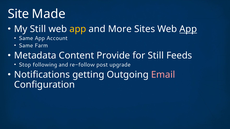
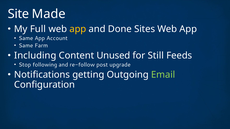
My Still: Still -> Full (38, 29)
More: More -> Done (120, 29)
App underline: present -> none (188, 29)
Metadata: Metadata -> Including (35, 56)
Provide: Provide -> Unused (113, 56)
Email colour: pink -> light green (163, 75)
